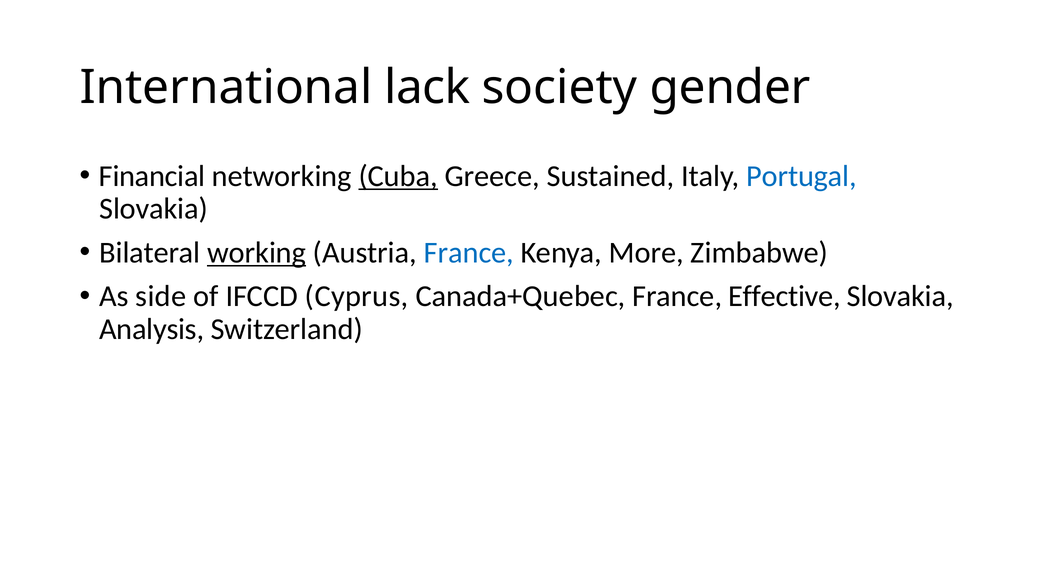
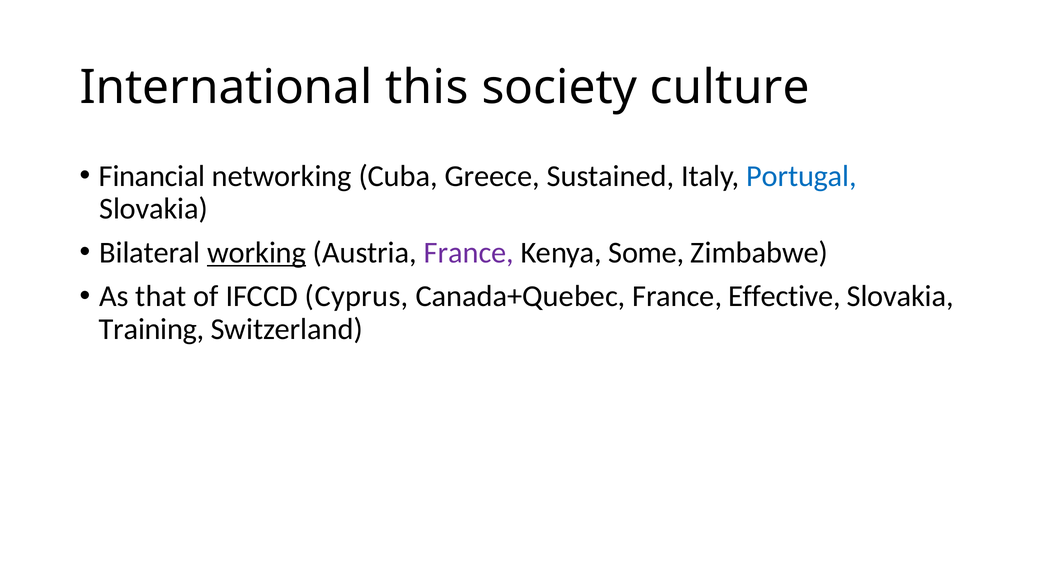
lack: lack -> this (427, 88)
gender: gender -> culture (730, 88)
Cuba underline: present -> none (398, 176)
France colour: blue -> purple (469, 253)
More: More -> Some (646, 253)
side: side -> that (161, 297)
Analysis: Analysis -> Training (152, 330)
